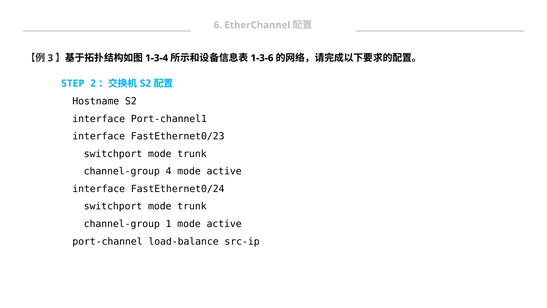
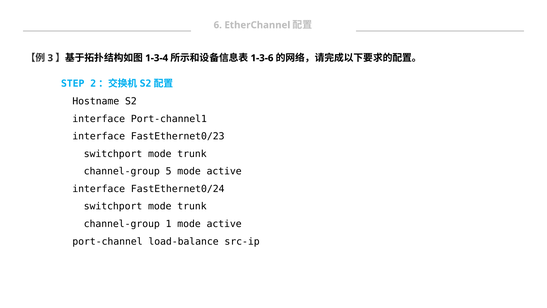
4: 4 -> 5 (169, 171)
